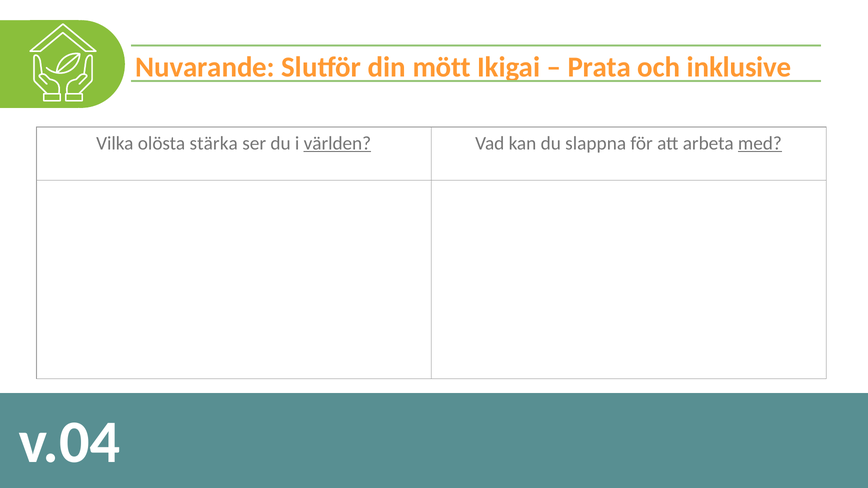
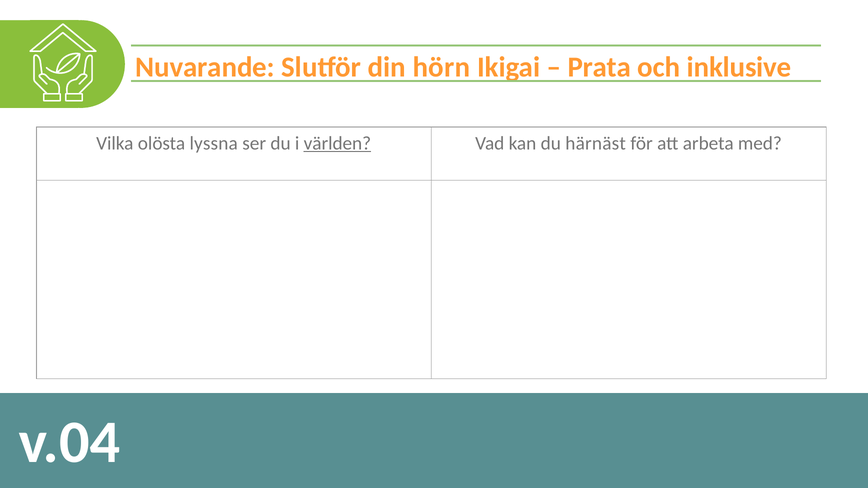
mött: mött -> hörn (441, 67)
stärka: stärka -> lyssna (214, 143)
slappna: slappna -> härnäst (596, 143)
med underline: present -> none (760, 143)
